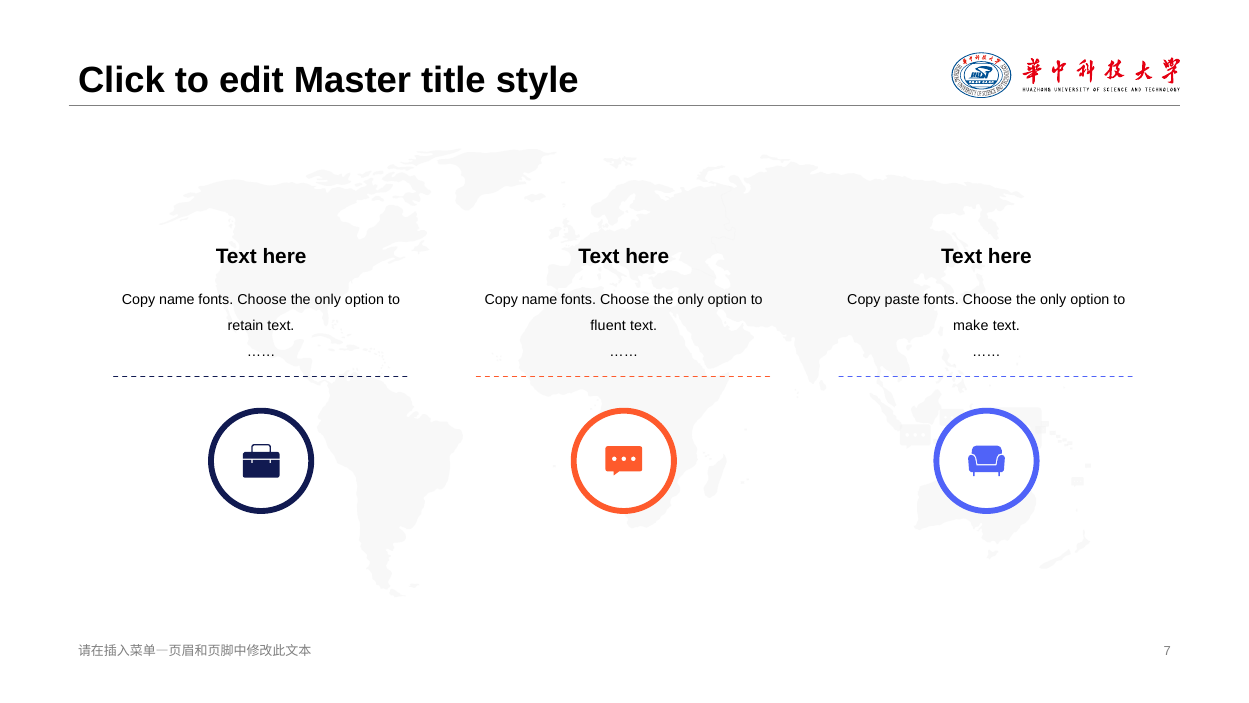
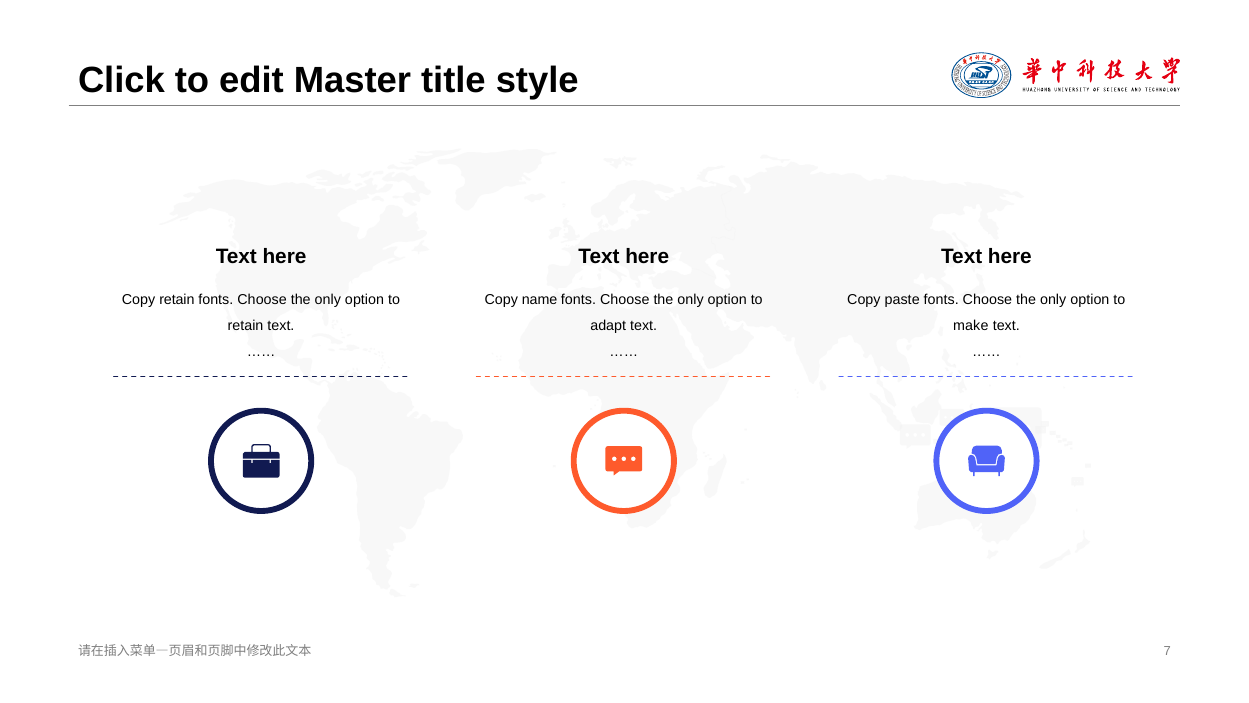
name: name -> retain (177, 300)
fluent: fluent -> adapt (608, 326)
